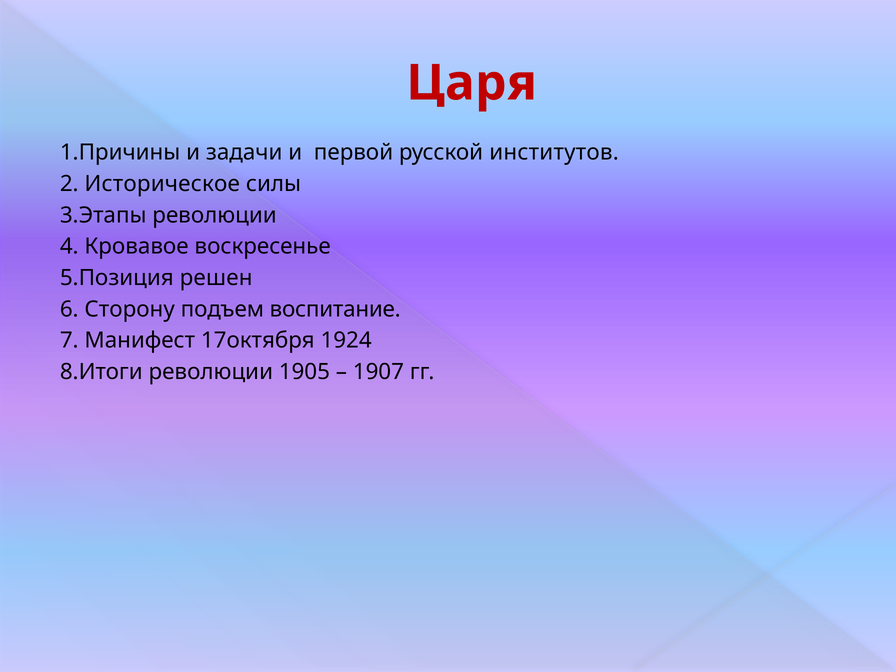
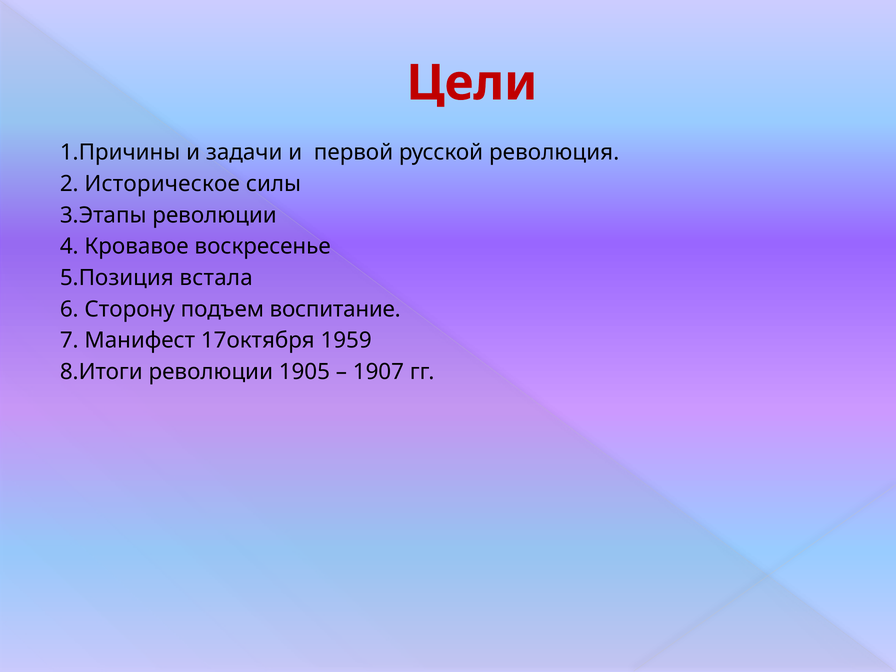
Царя: Царя -> Цели (472, 83)
институтов: институтов -> революция (554, 152)
решен: решен -> встала (216, 278)
1924: 1924 -> 1959 (346, 341)
